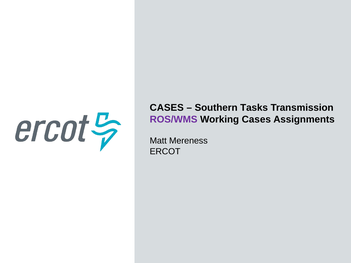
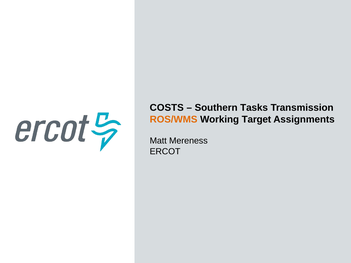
CASES: CASES -> COSTS (167, 108)
ROS/WMS colour: purple -> orange (174, 119)
Working Cases: Cases -> Target (256, 119)
